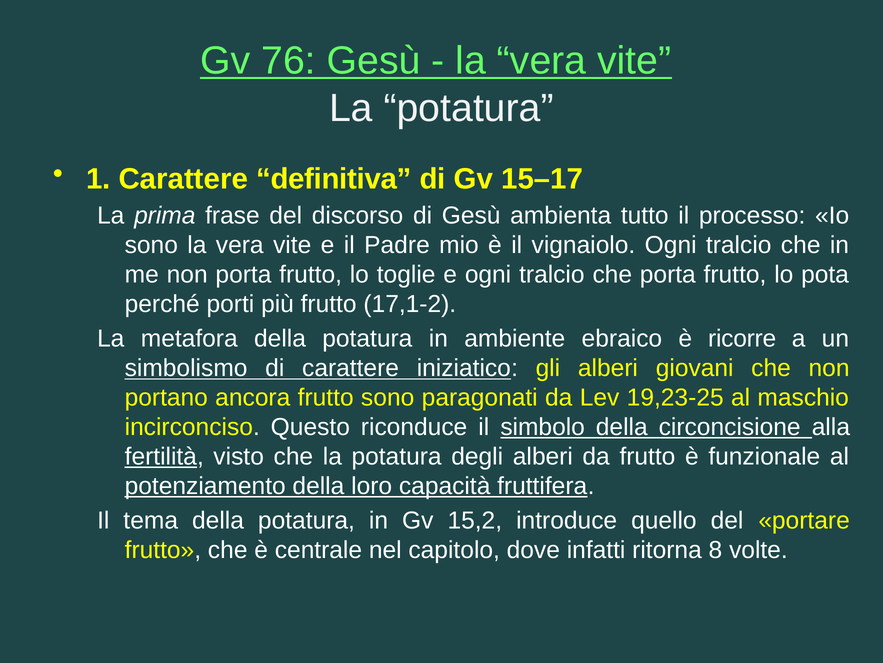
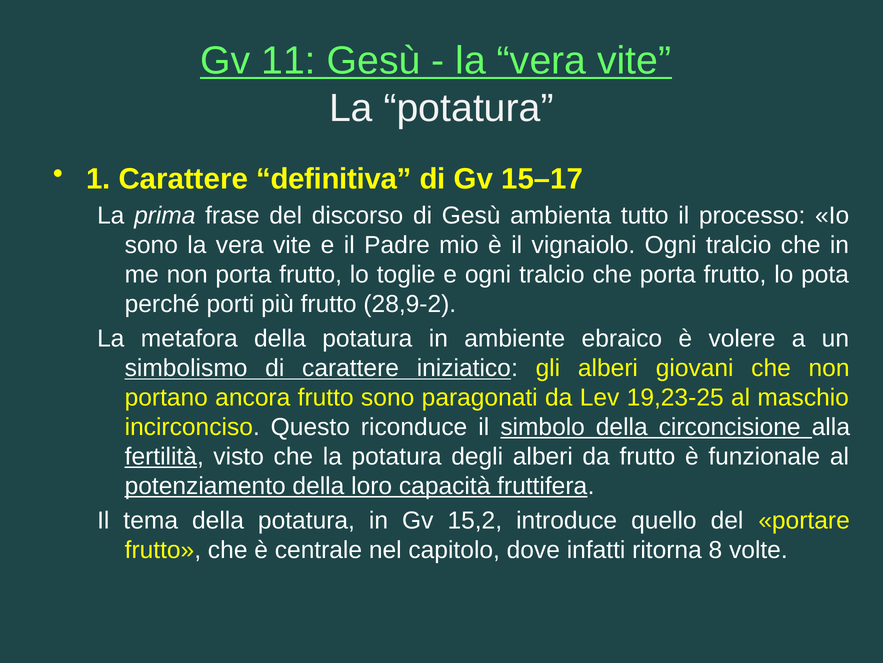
76: 76 -> 11 (289, 61)
17,1-2: 17,1-2 -> 28,9-2 (410, 304)
ricorre: ricorre -> volere (742, 338)
